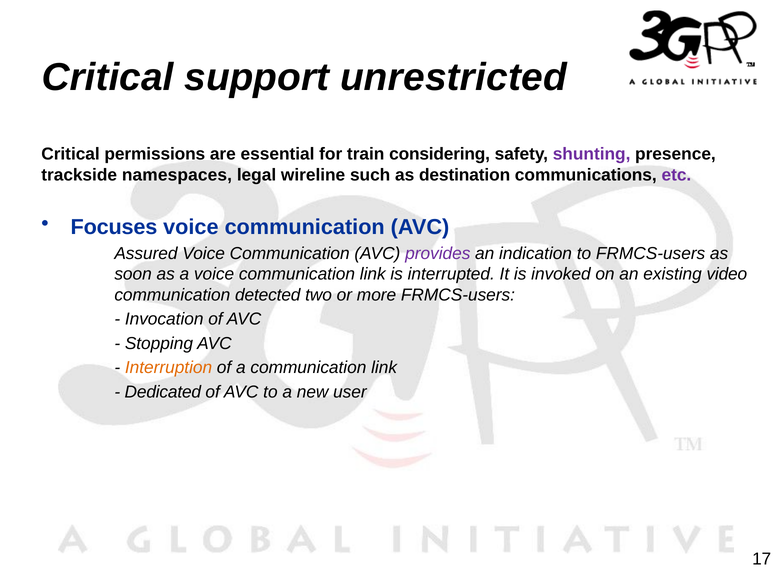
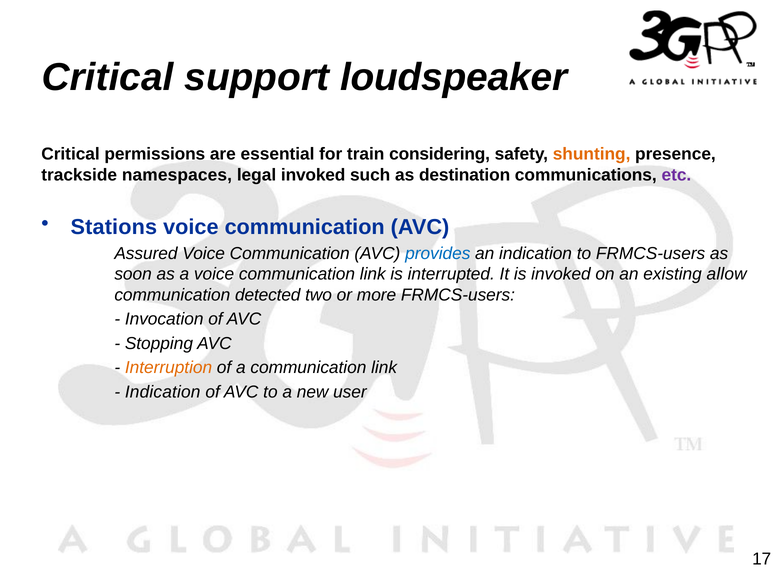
unrestricted: unrestricted -> loudspeaker (454, 77)
shunting colour: purple -> orange (592, 154)
legal wireline: wireline -> invoked (313, 175)
Focuses: Focuses -> Stations (114, 227)
provides colour: purple -> blue (438, 254)
video: video -> allow (727, 274)
Dedicated: Dedicated -> Indication (163, 392)
